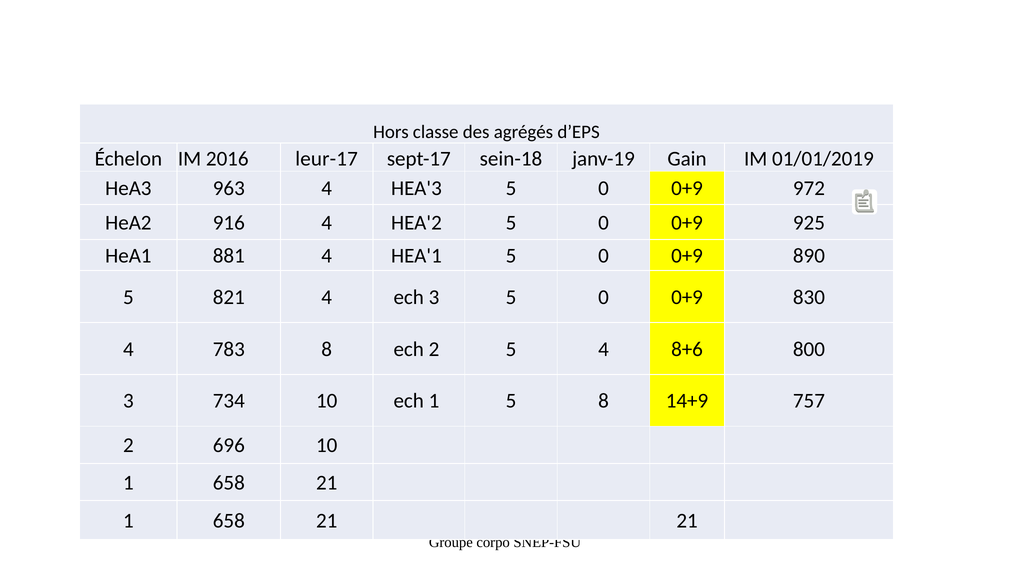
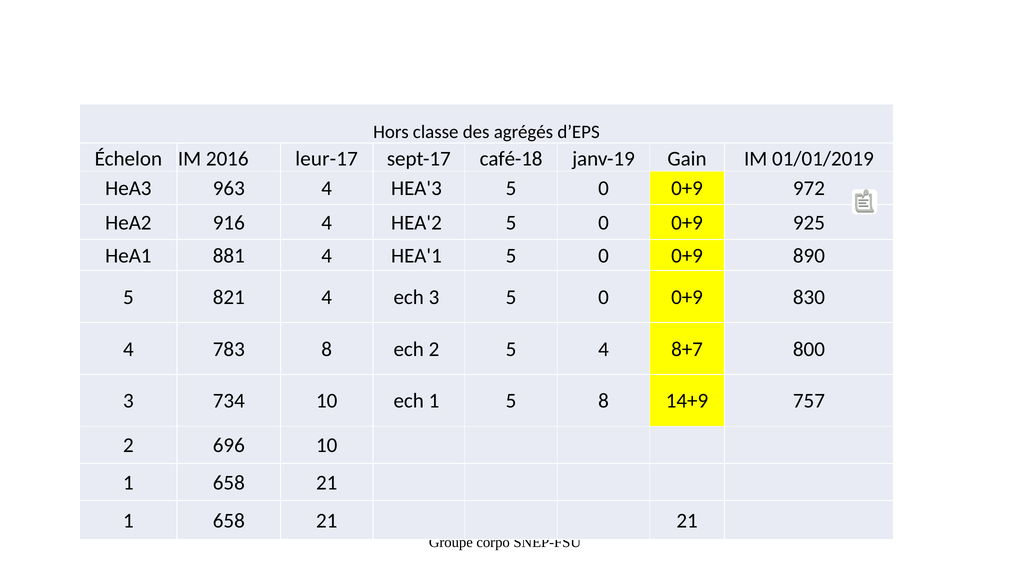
sein-18: sein-18 -> café-18 (511, 159)
8+6: 8+6 -> 8+7 (687, 349)
